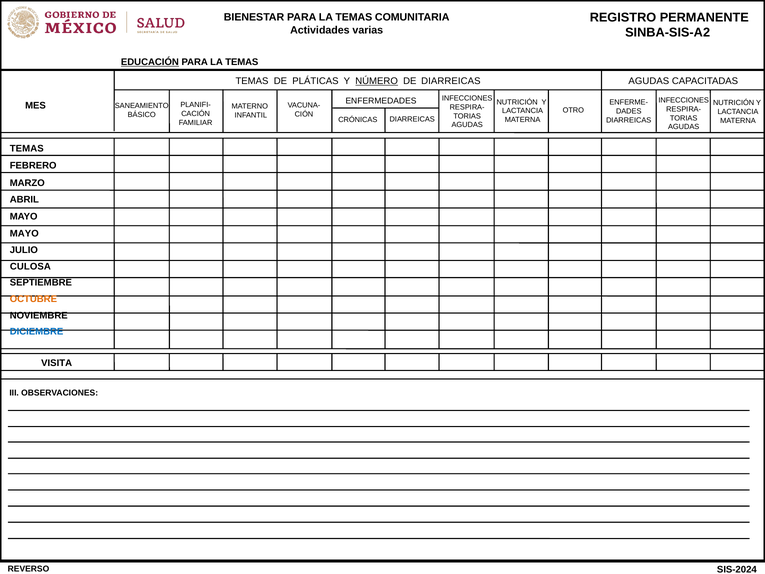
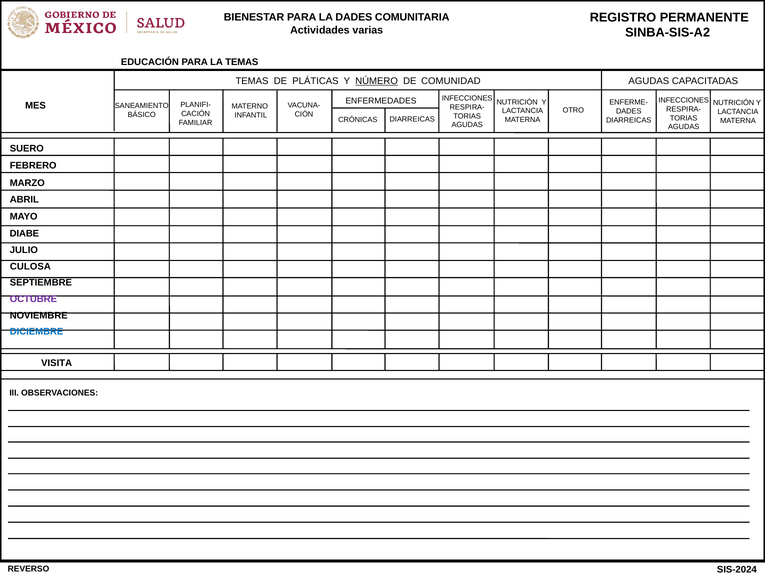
TEMAS: TEMAS -> DADES (354, 17)
EDUCACIÓN underline: present -> none (150, 62)
DE DIARREICAS: DIARREICAS -> COMUNIDAD (451, 81)
TEMAS: TEMAS -> SUERO (27, 148)
MAYO: MAYO -> DIABE (24, 233)
OCTUBRE colour: orange -> purple (33, 299)
